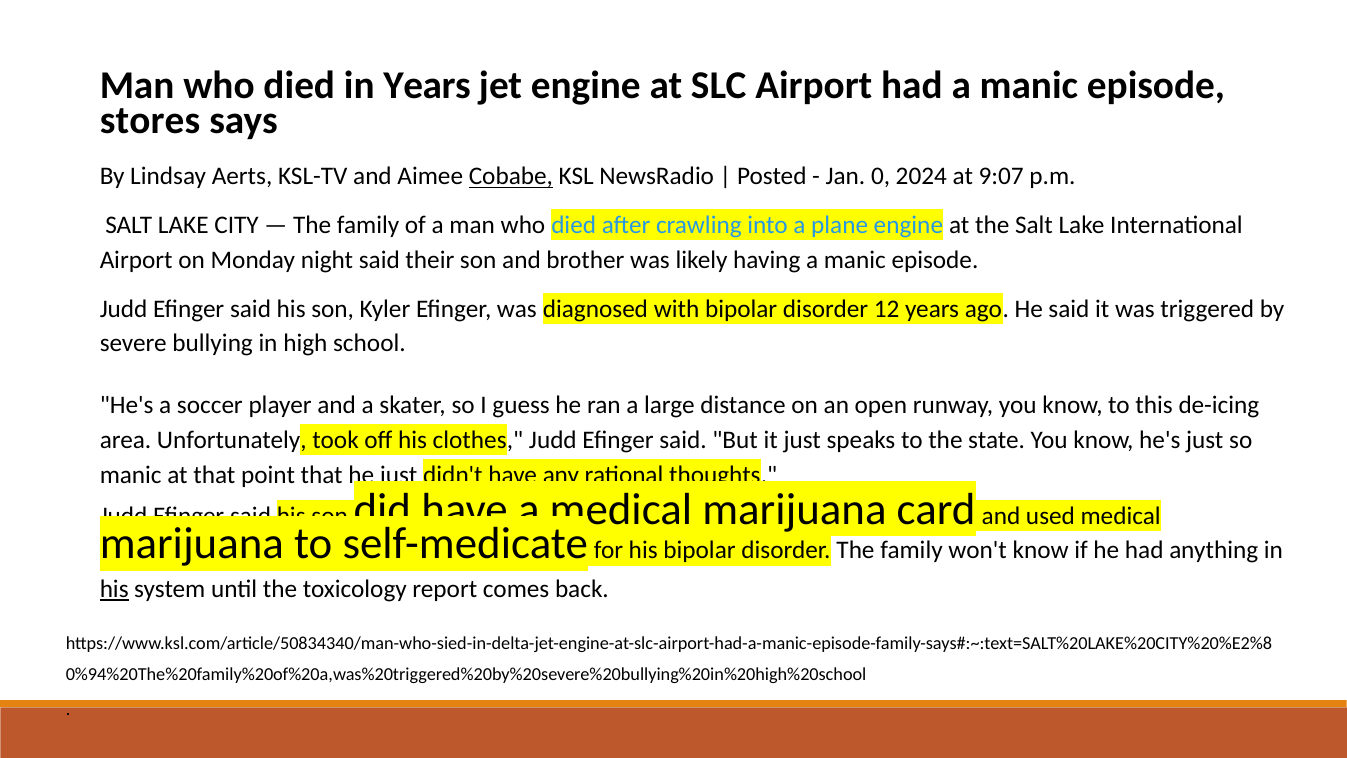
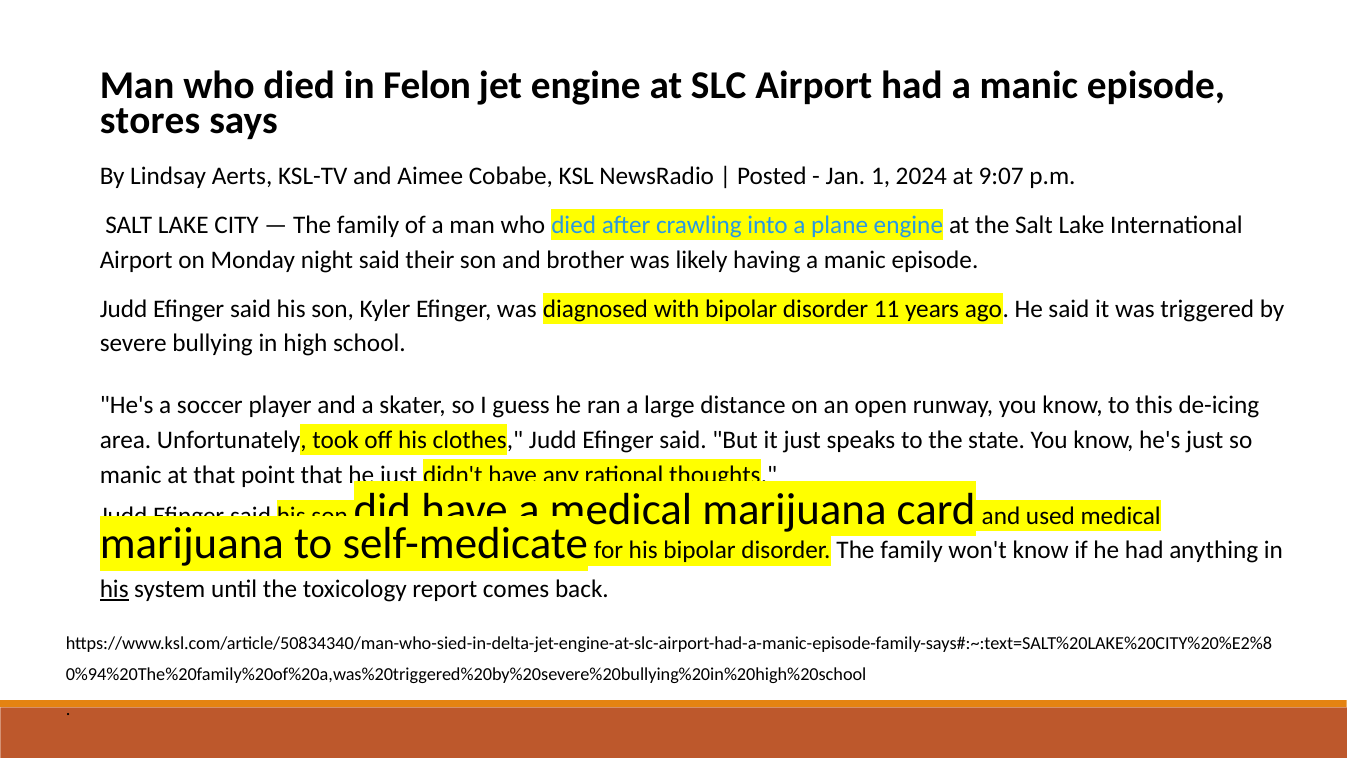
in Years: Years -> Felon (427, 86)
Cobabe underline: present -> none (511, 177)
0: 0 -> 1 (881, 177)
12: 12 -> 11 (887, 309)
